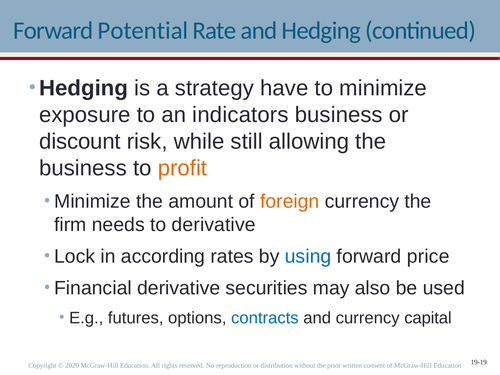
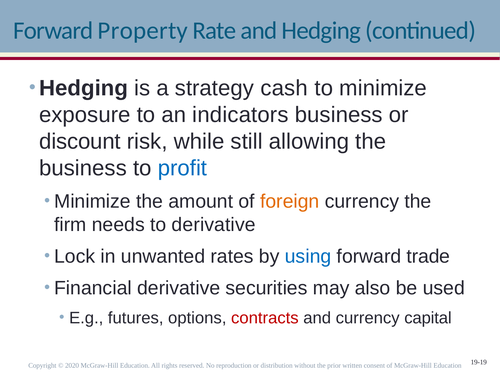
Potential: Potential -> Property (143, 31)
have: have -> cash (284, 88)
profit colour: orange -> blue (182, 168)
according: according -> unwanted (163, 256)
price: price -> trade (428, 256)
contracts colour: blue -> red (265, 318)
